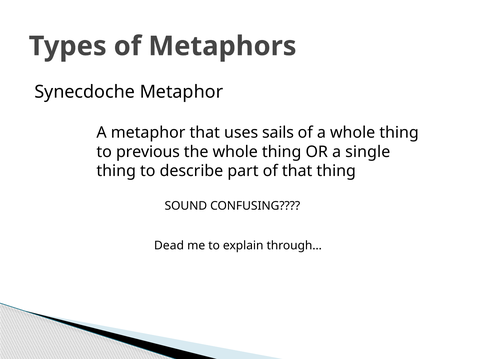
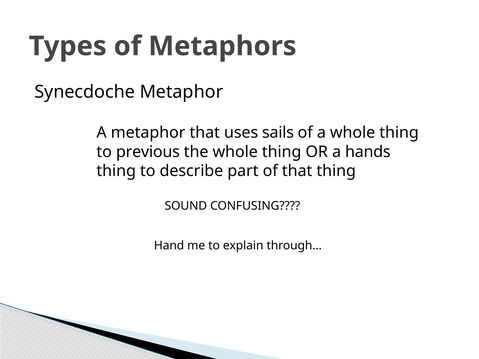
single: single -> hands (368, 152)
Dead: Dead -> Hand (169, 246)
